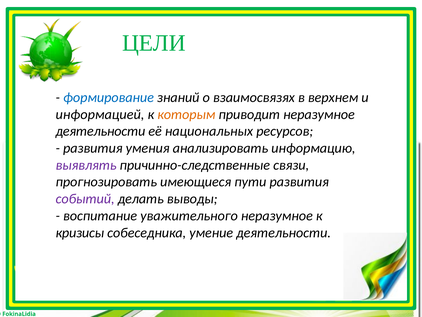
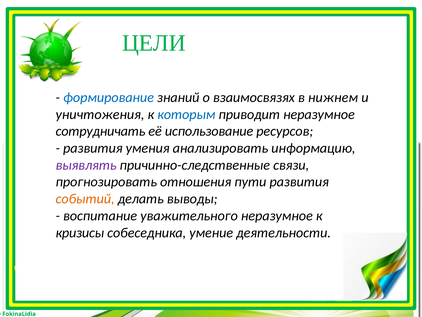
верхнем: верхнем -> нижнем (333, 97)
информацией: информацией -> уничтожения (100, 114)
которым colour: orange -> blue (186, 114)
деятельности: деятельности -> сотрудничать (100, 131)
национальных: национальных -> использование (209, 131)
имеющиеся: имеющиеся -> отношения (196, 182)
событий colour: purple -> orange (85, 199)
